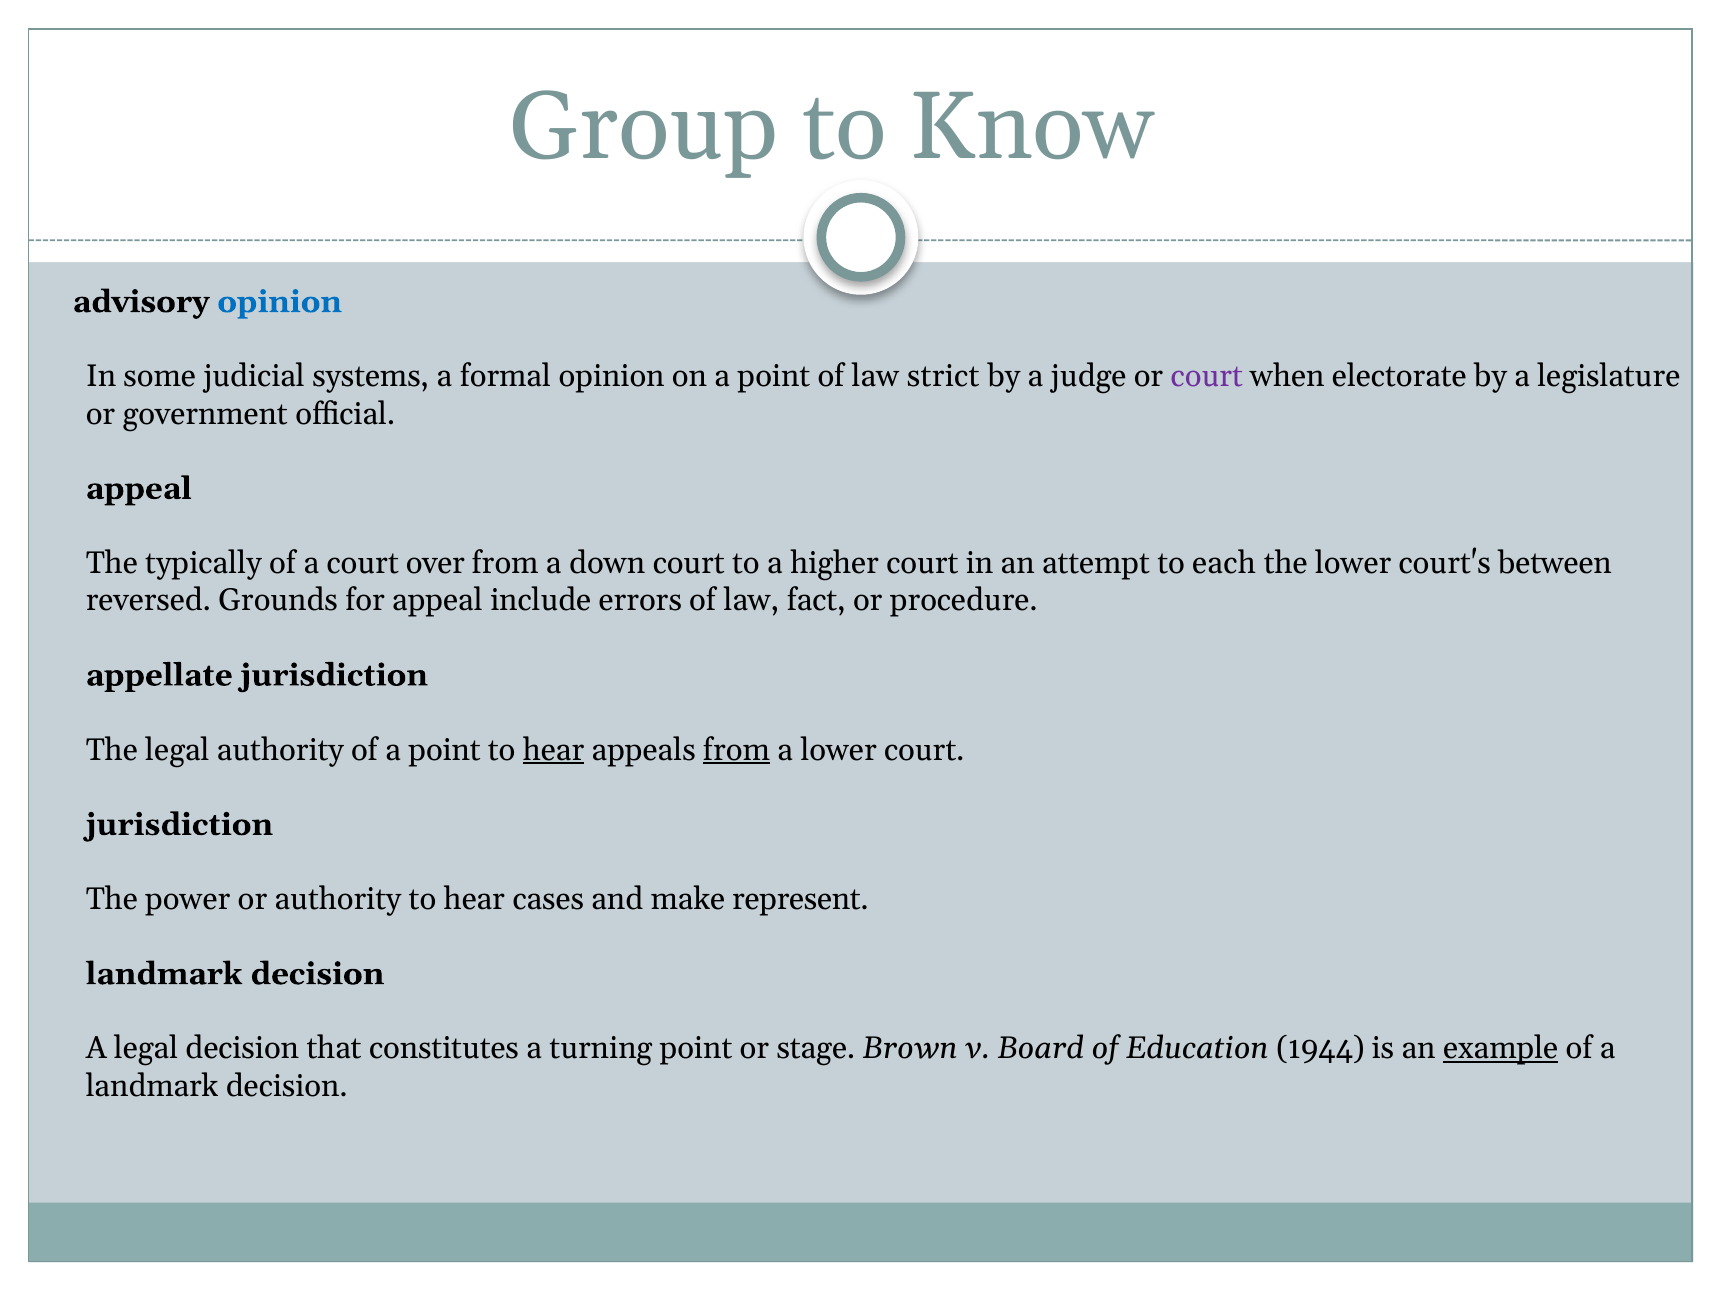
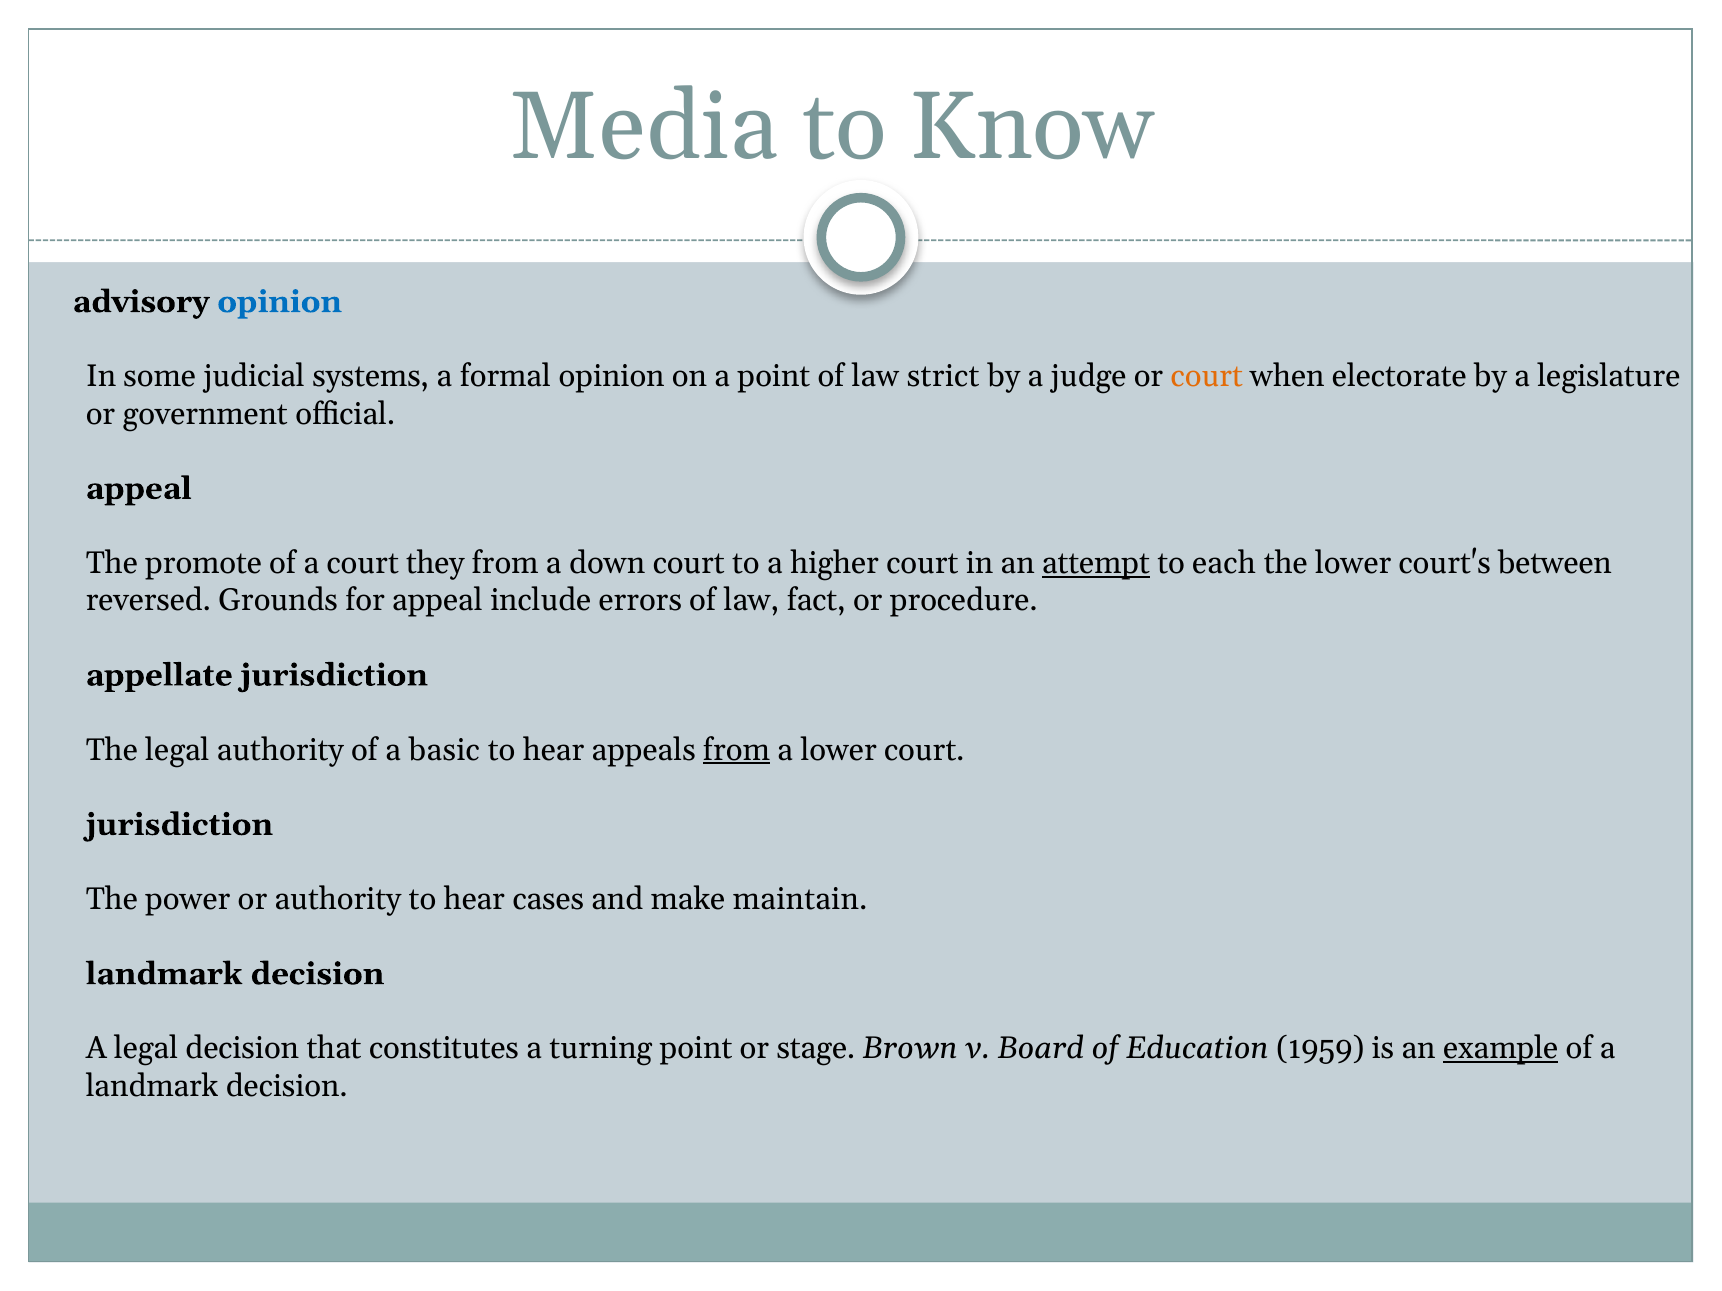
Group: Group -> Media (644, 127)
court colour: purple -> orange (1207, 377)
typically: typically -> promote (204, 563)
over: over -> they (435, 563)
attempt underline: none -> present (1096, 563)
of a point: point -> basic (444, 750)
hear underline: present -> none (554, 750)
represent: represent -> maintain (800, 900)
1944: 1944 -> 1959 (1320, 1049)
